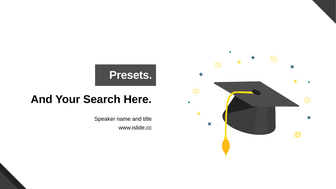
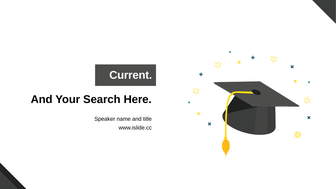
Presets: Presets -> Current (131, 75)
